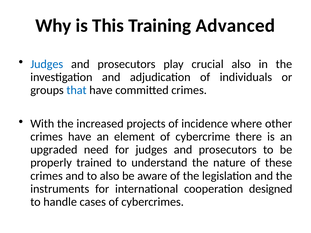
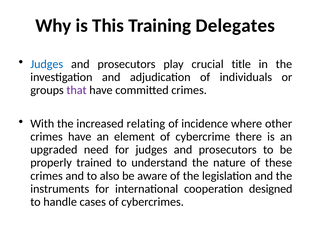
Advanced: Advanced -> Delegates (235, 26)
crucial also: also -> title (241, 64)
that colour: blue -> purple (77, 90)
projects: projects -> relating (146, 124)
